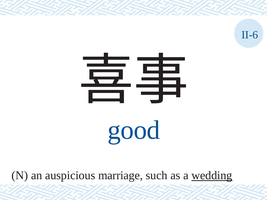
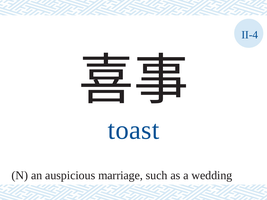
II-6: II-6 -> II-4 (250, 35)
good: good -> toast (133, 130)
wedding underline: present -> none (212, 176)
